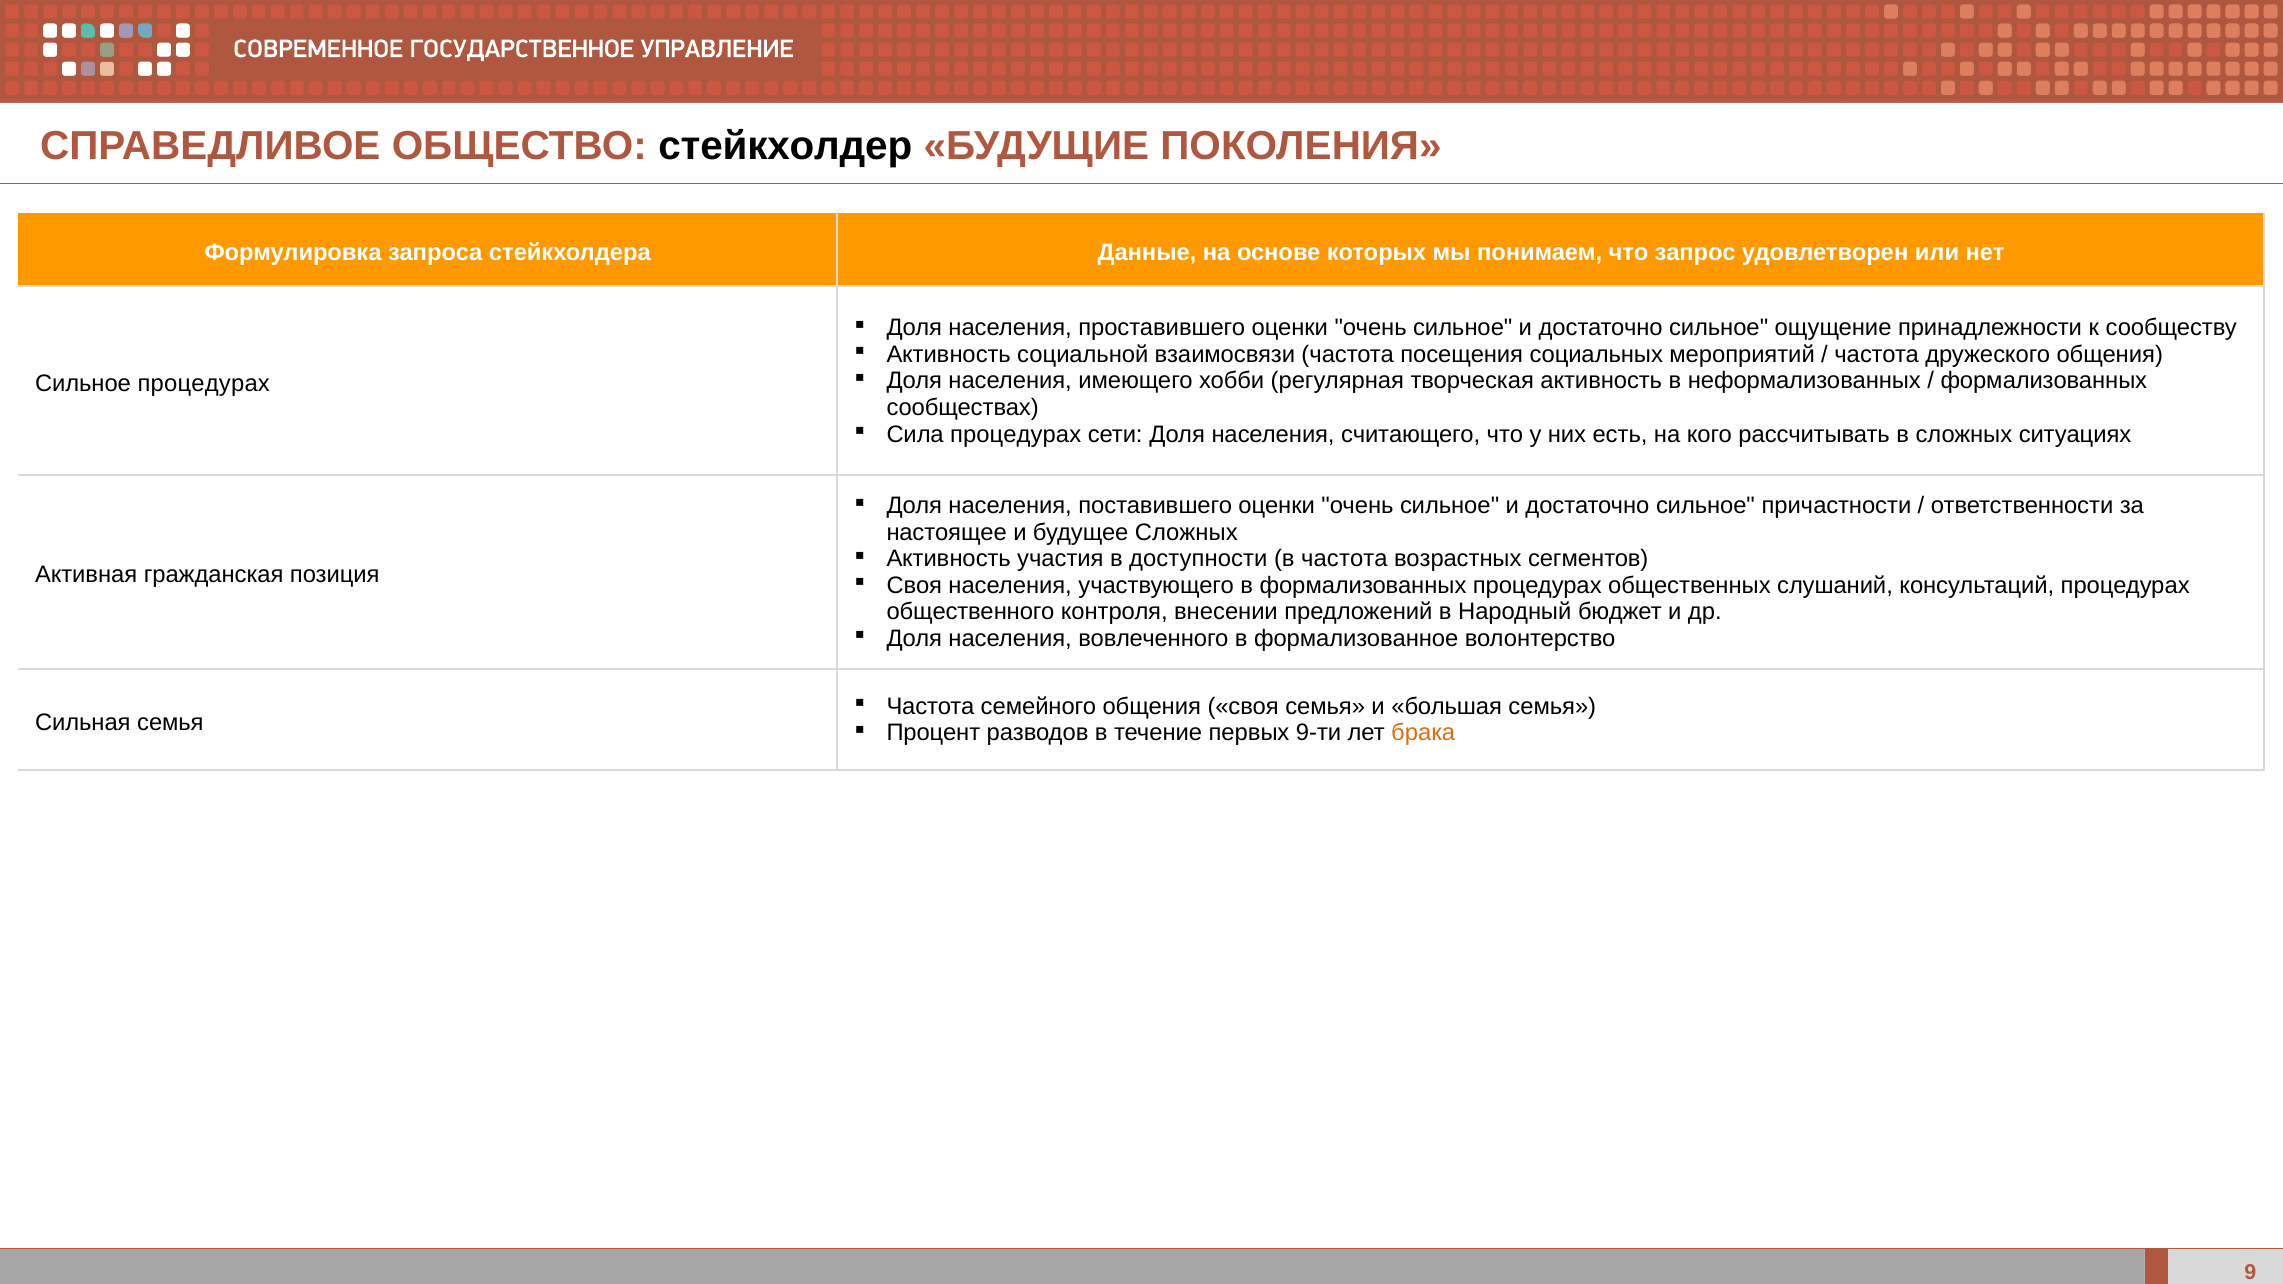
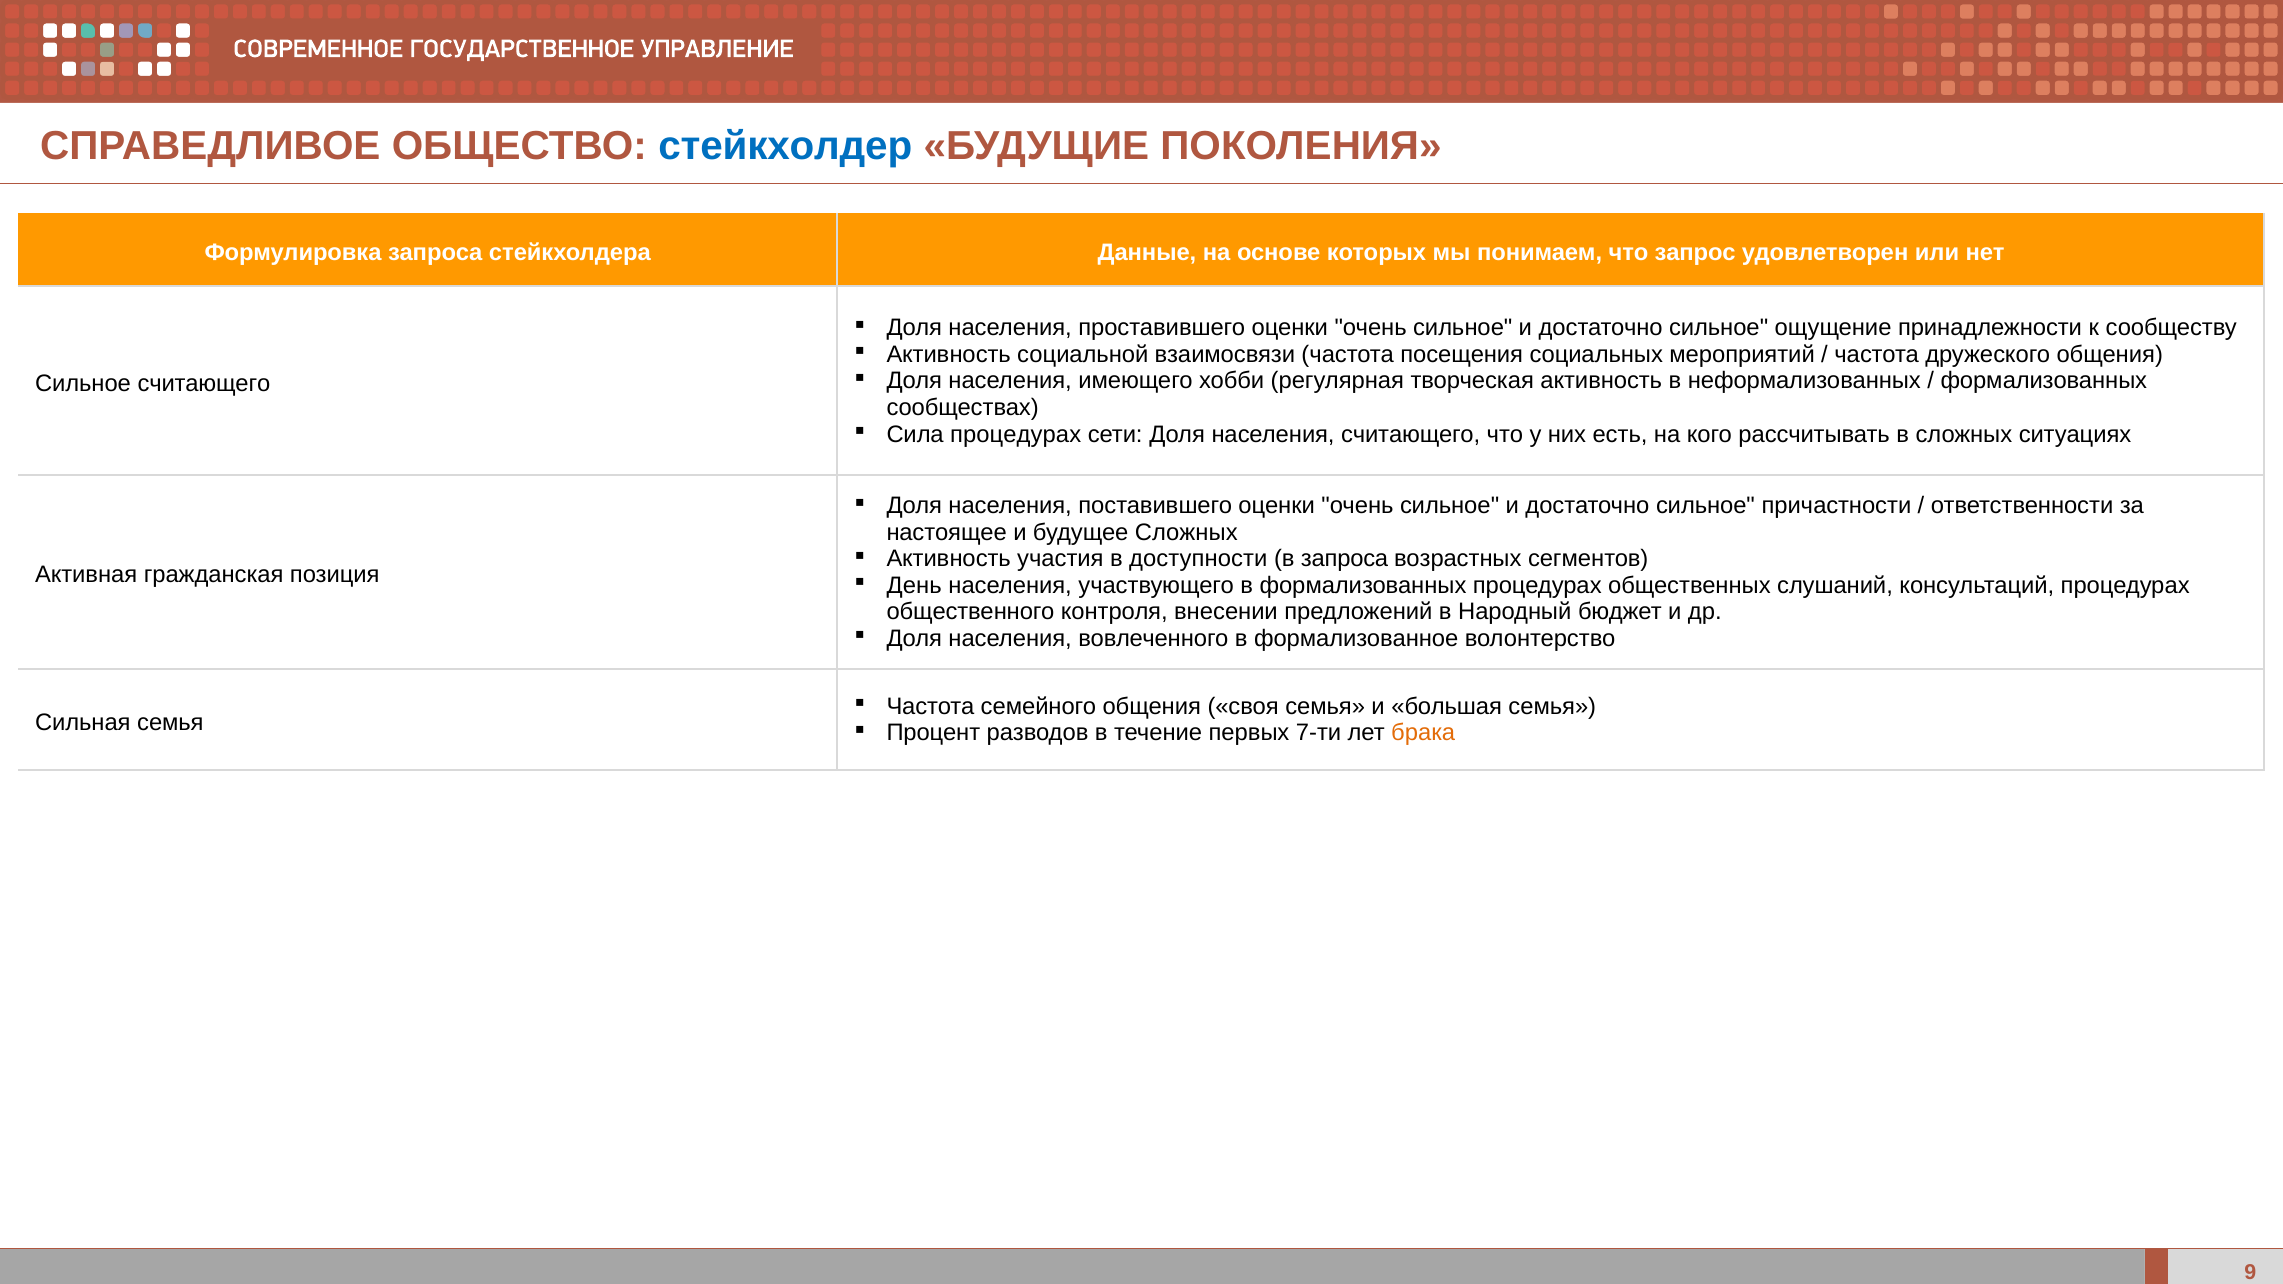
стейкхолдер colour: black -> blue (785, 146)
Сильное процедурах: процедурах -> считающего (204, 384)
в частота: частота -> запроса (1345, 559)
Своя: Своя -> День (914, 586)
9-ти: 9-ти -> 7-ти (1319, 733)
